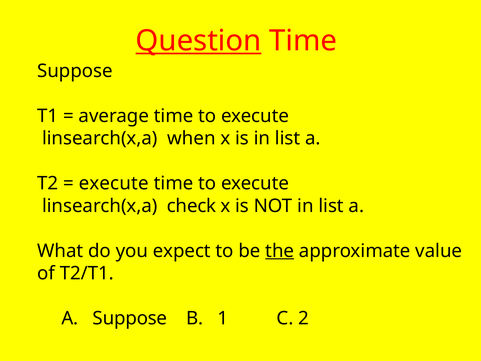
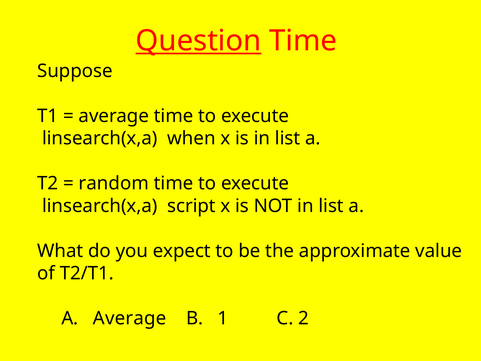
execute: execute -> random (114, 183)
check: check -> script (191, 206)
the underline: present -> none (280, 251)
A Suppose: Suppose -> Average (130, 318)
